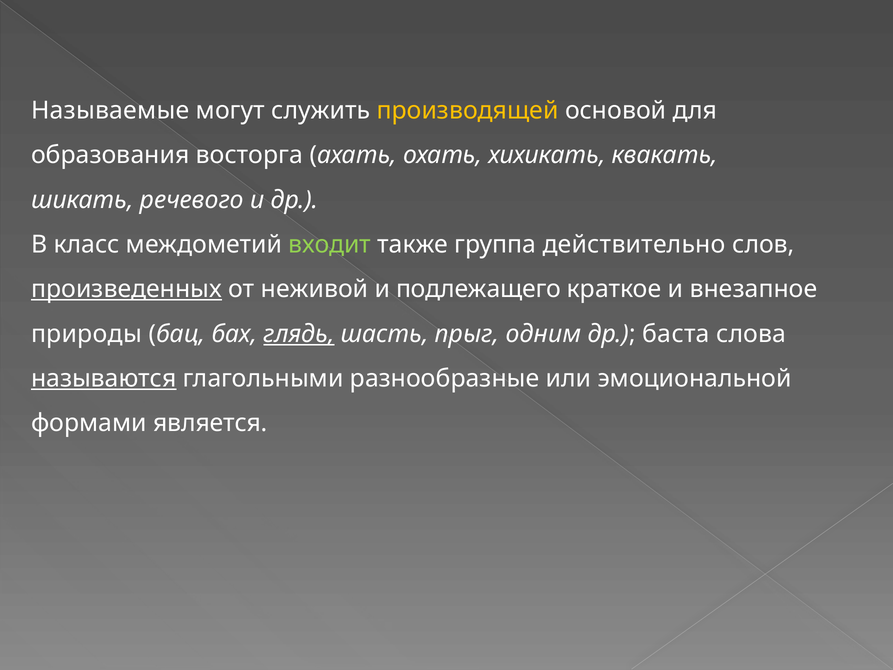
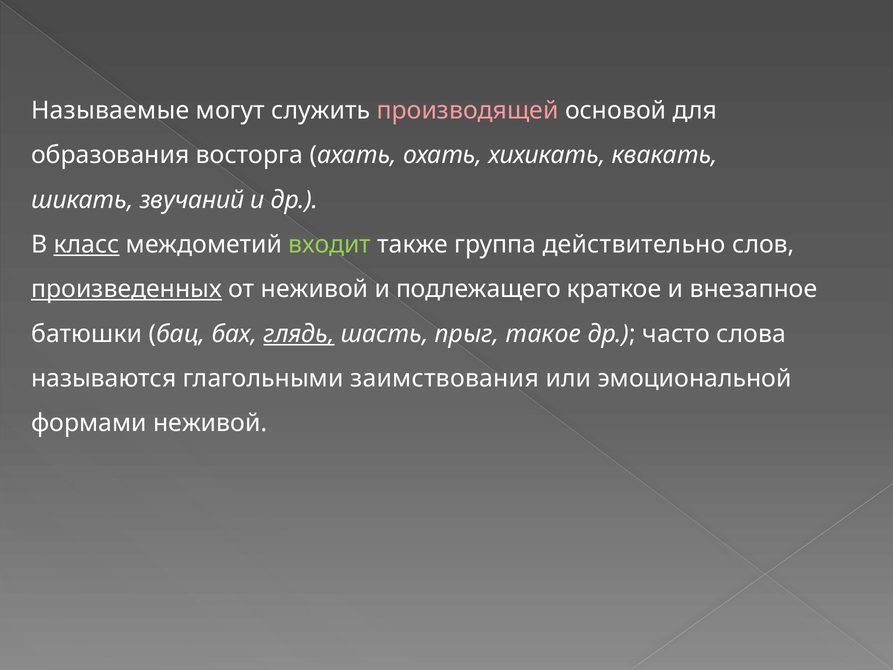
производящей colour: yellow -> pink (468, 111)
речевого: речевого -> звучаний (192, 200)
класс underline: none -> present (87, 244)
природы: природы -> батюшки (87, 334)
одним: одним -> такое (543, 334)
баста: баста -> часто (676, 334)
называются underline: present -> none (104, 378)
разнообразные: разнообразные -> заимствования (445, 378)
формами является: является -> неживой (210, 423)
